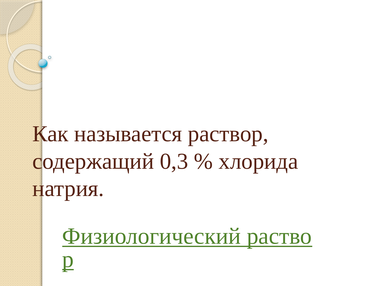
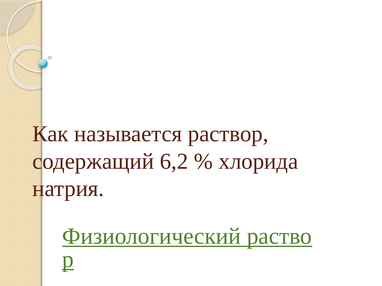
0,3: 0,3 -> 6,2 (174, 162)
